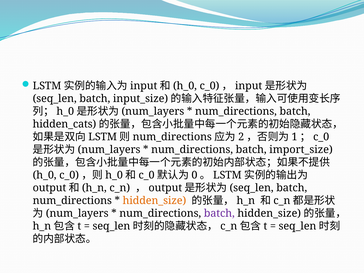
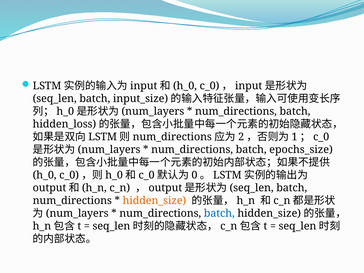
hidden_cats: hidden_cats -> hidden_loss (64, 124)
import_size: import_size -> epochs_size (301, 150)
batch colour: purple -> blue (219, 213)
